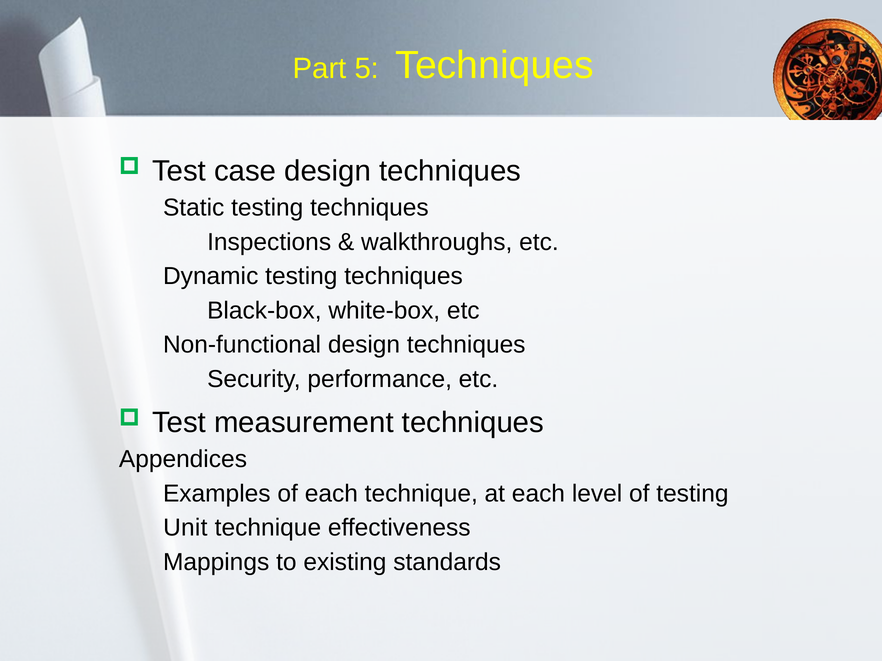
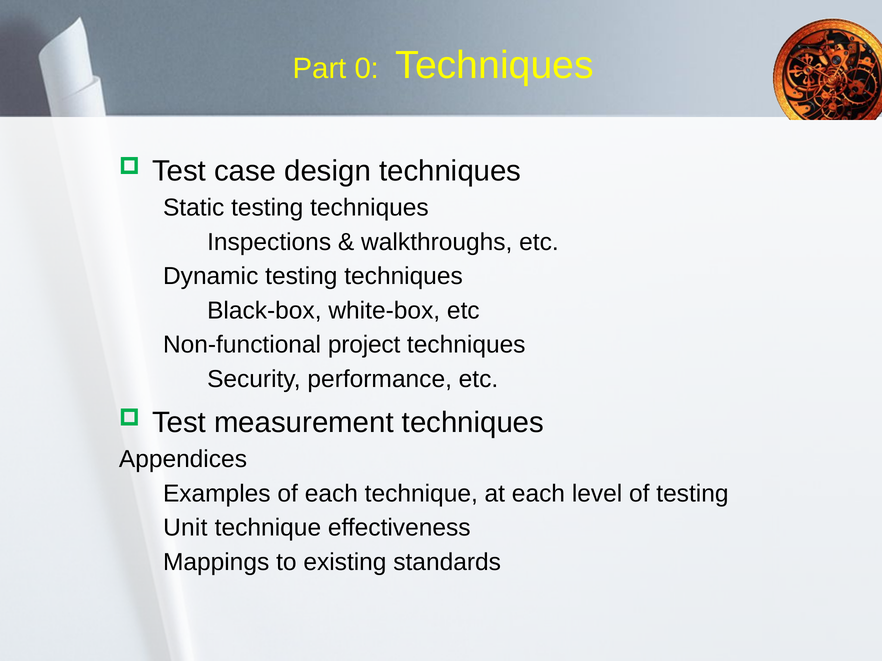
5: 5 -> 0 (367, 68)
Non-functional design: design -> project (364, 345)
